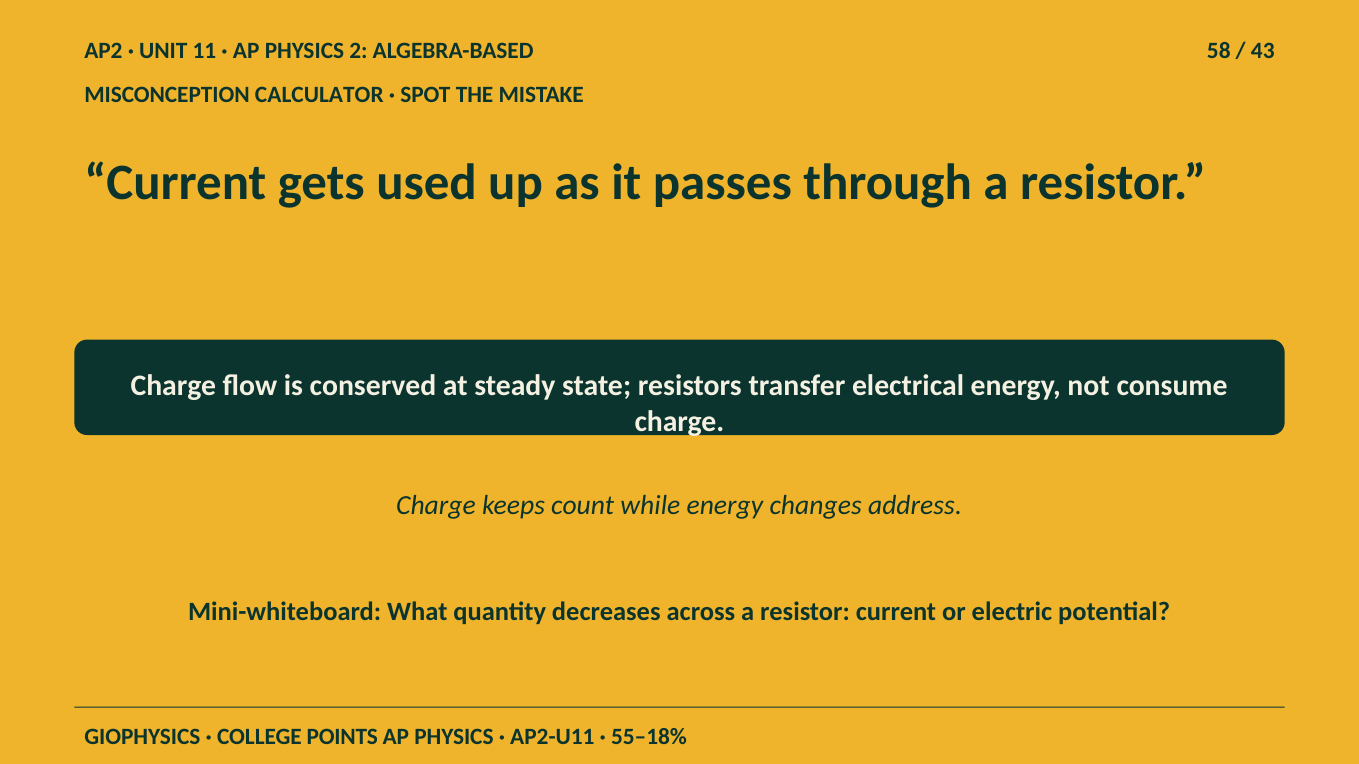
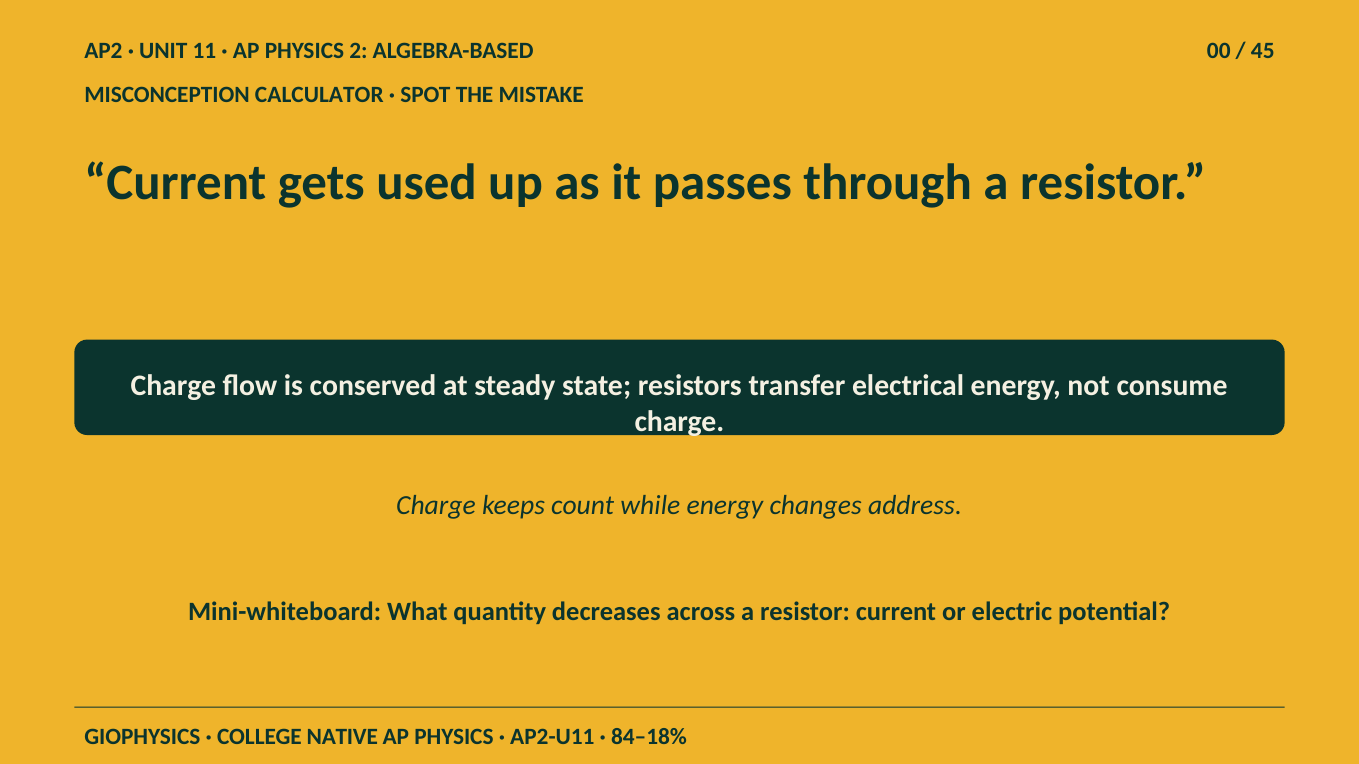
58: 58 -> 00 (1219, 50)
43: 43 -> 45 (1263, 50)
POINTS: POINTS -> NATIVE (342, 737)
55–18%: 55–18% -> 84–18% (649, 737)
